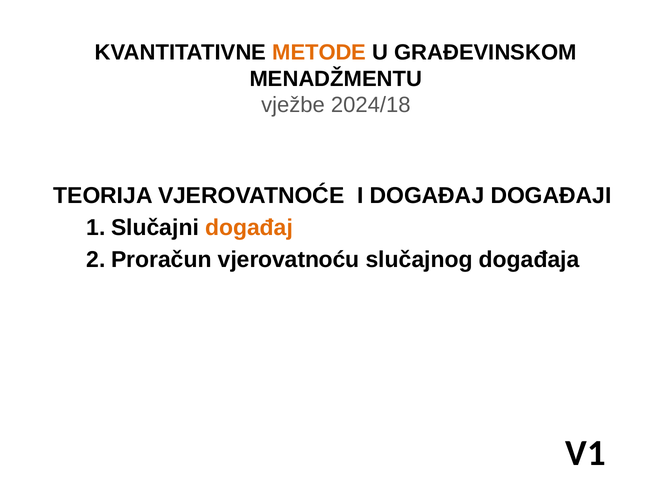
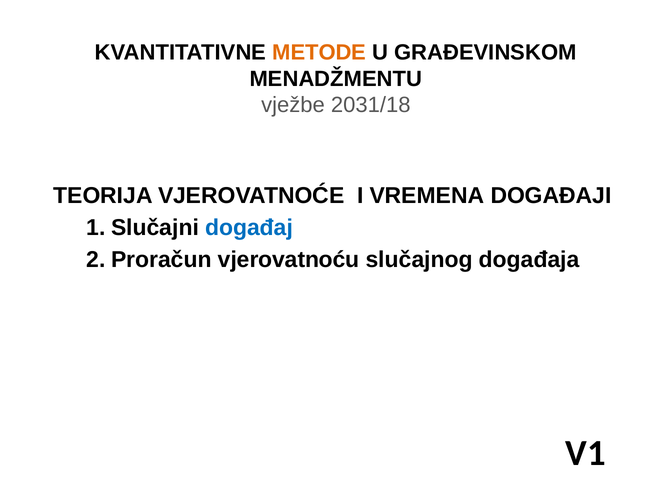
2024/18: 2024/18 -> 2031/18 (371, 105)
I DOGAĐAJ: DOGAĐAJ -> VREMENA (427, 195)
događaj colour: orange -> blue (249, 228)
